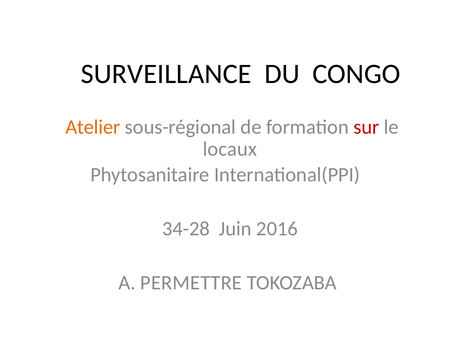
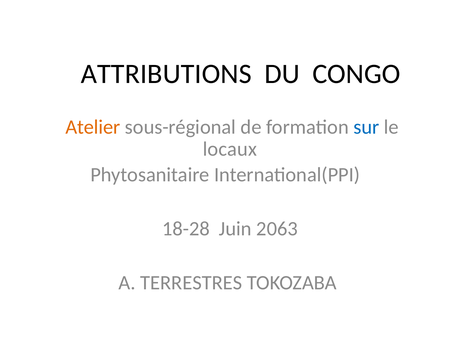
SURVEILLANCE: SURVEILLANCE -> ATTRIBUTIONS (166, 74)
sur colour: red -> blue (366, 127)
34-28: 34-28 -> 18-28 (186, 229)
2016: 2016 -> 2063 (277, 229)
PERMETTRE: PERMETTRE -> TERRESTRES (191, 283)
